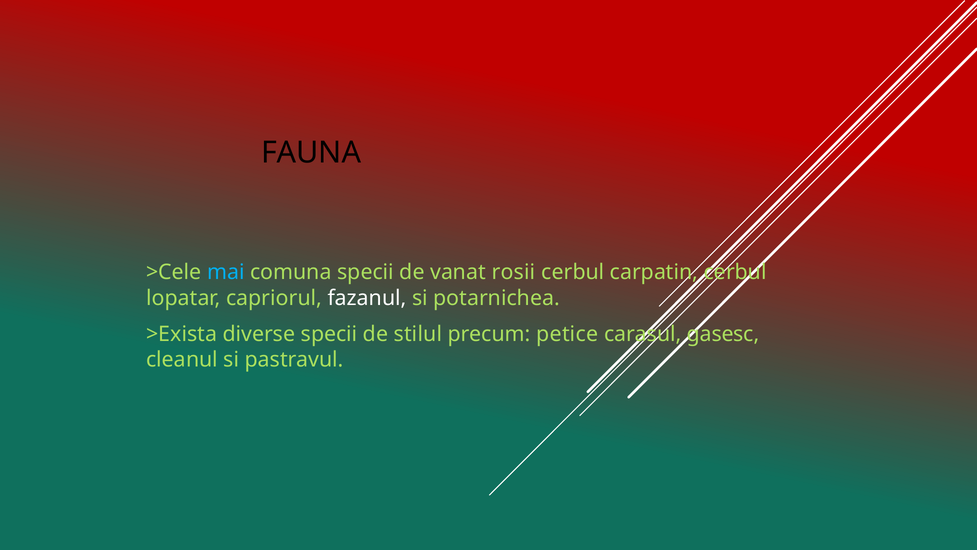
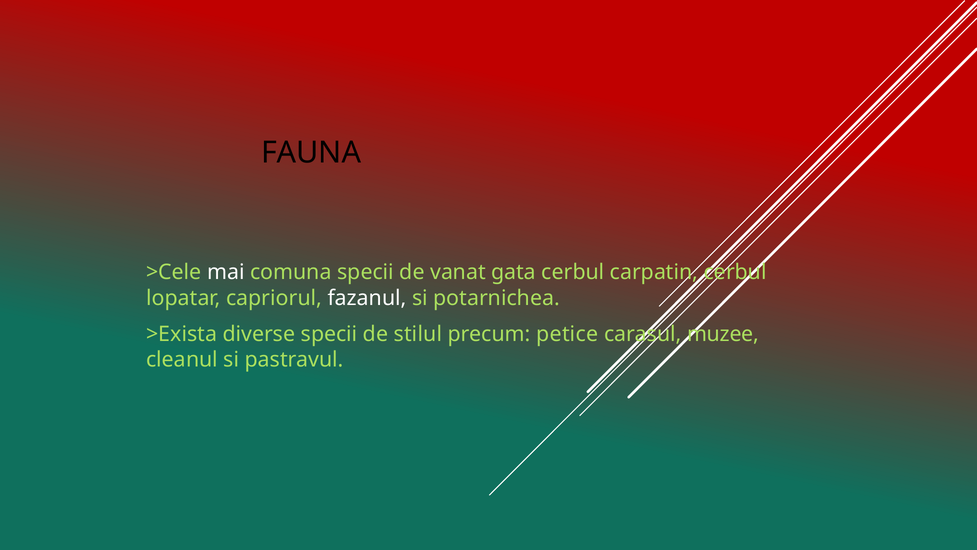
mai colour: light blue -> white (226, 272)
rosii: rosii -> gata (514, 272)
gasesc: gasesc -> muzee (723, 334)
